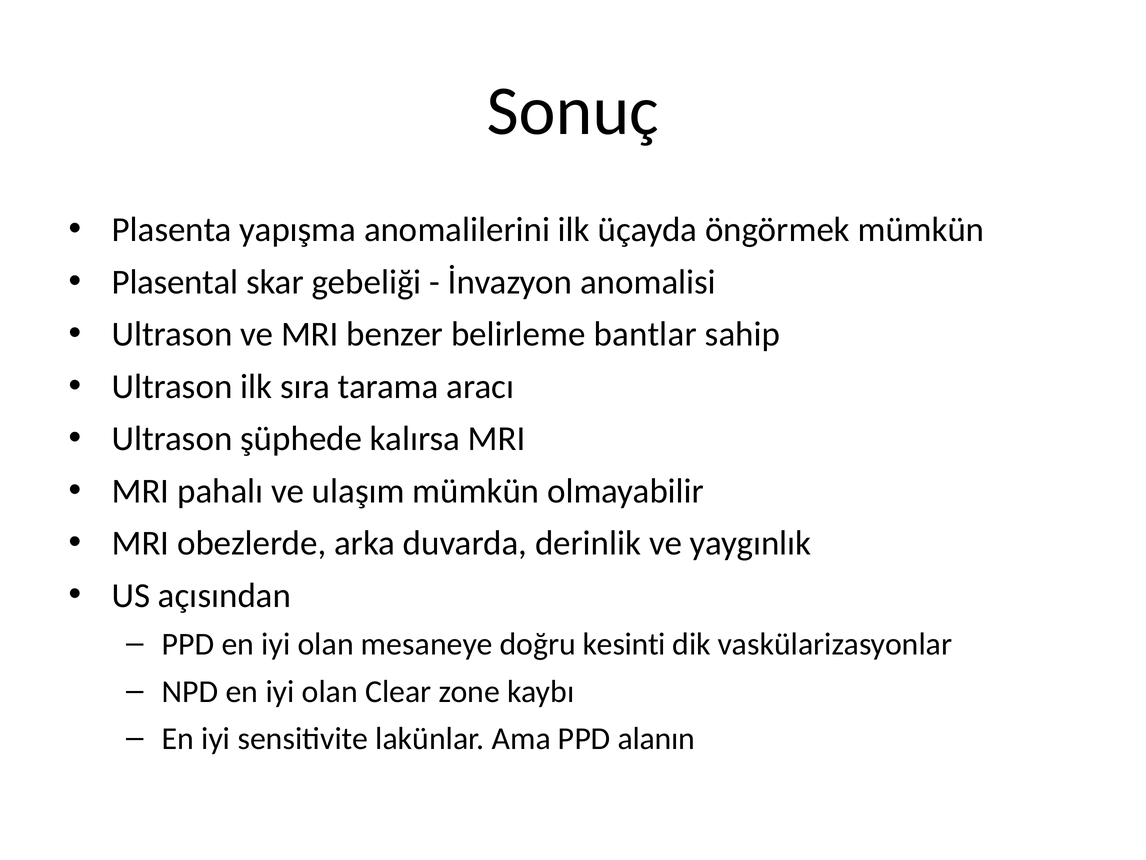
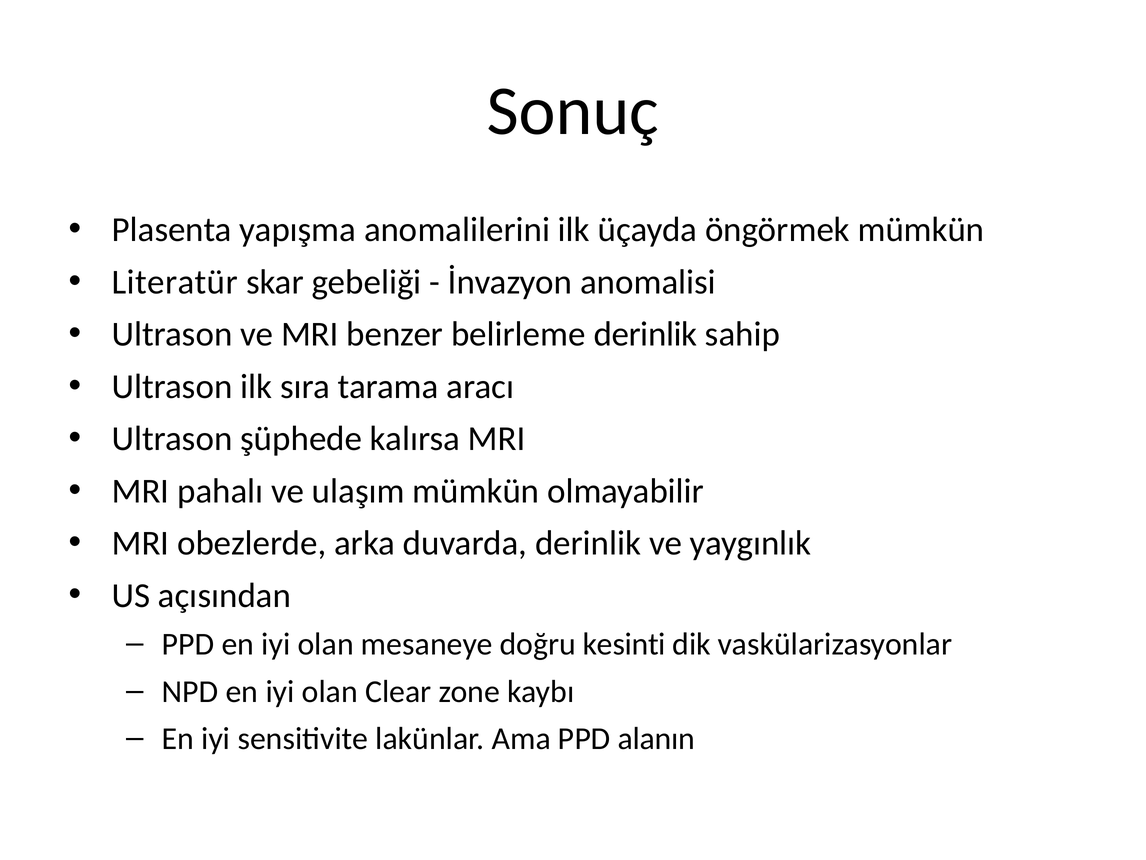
Plasental: Plasental -> Literatür (175, 282)
belirleme bantlar: bantlar -> derinlik (645, 334)
